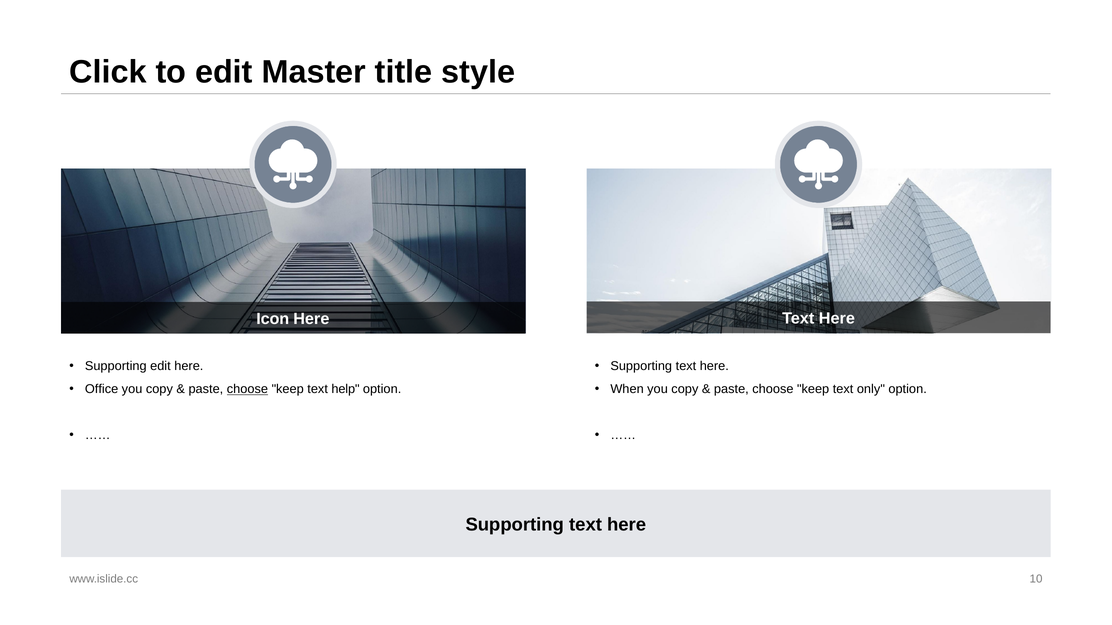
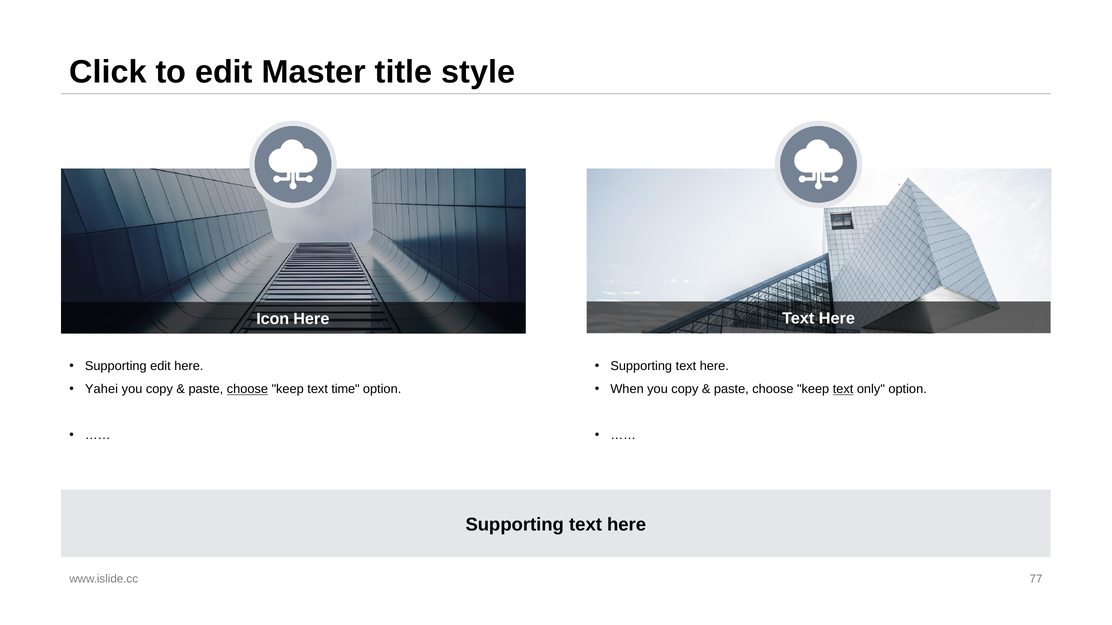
Office: Office -> Yahei (102, 390)
help: help -> time (345, 390)
text underline: none -> present (843, 390)
10: 10 -> 77 (1036, 579)
